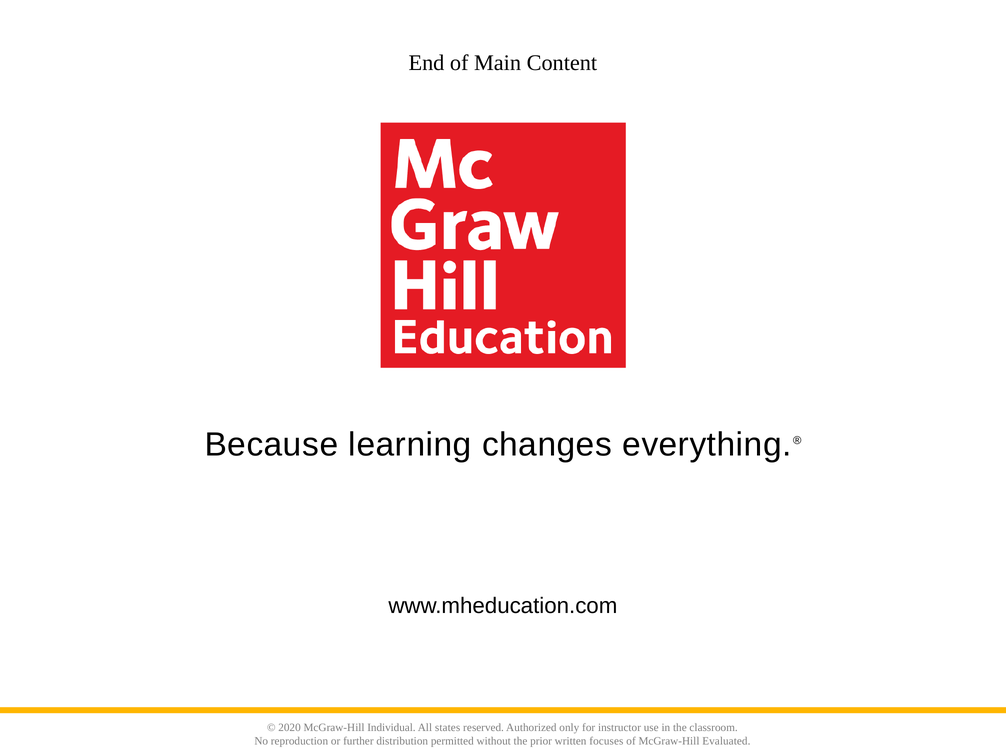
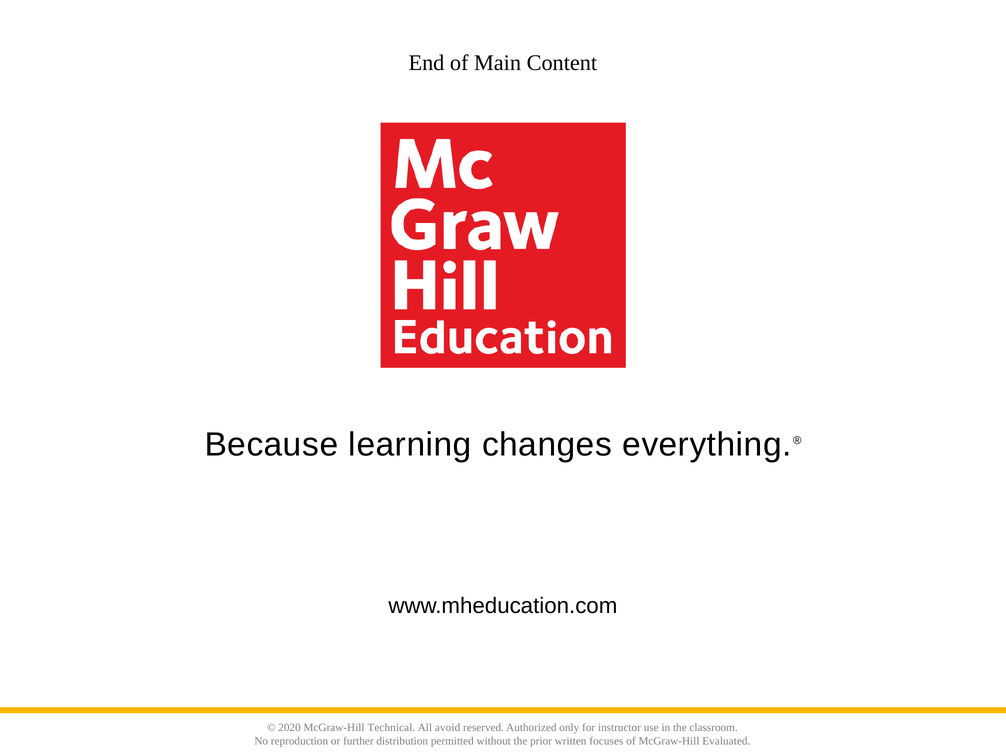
Individual: Individual -> Technical (391, 728)
states: states -> avoid (448, 728)
